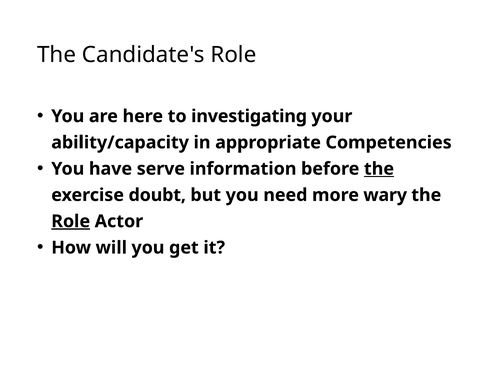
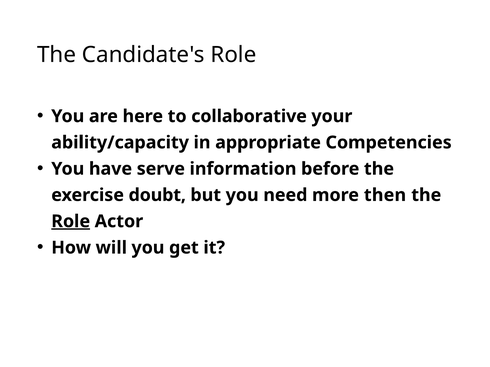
investigating: investigating -> collaborative (249, 116)
the underline: present -> none (379, 169)
wary: wary -> then (385, 195)
